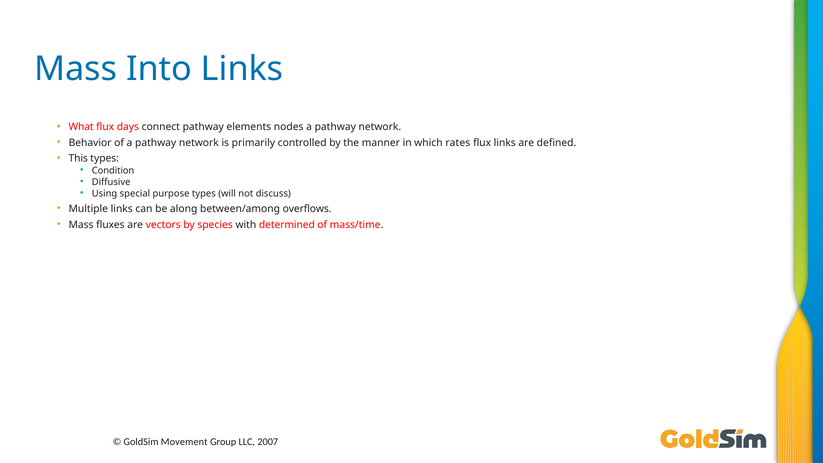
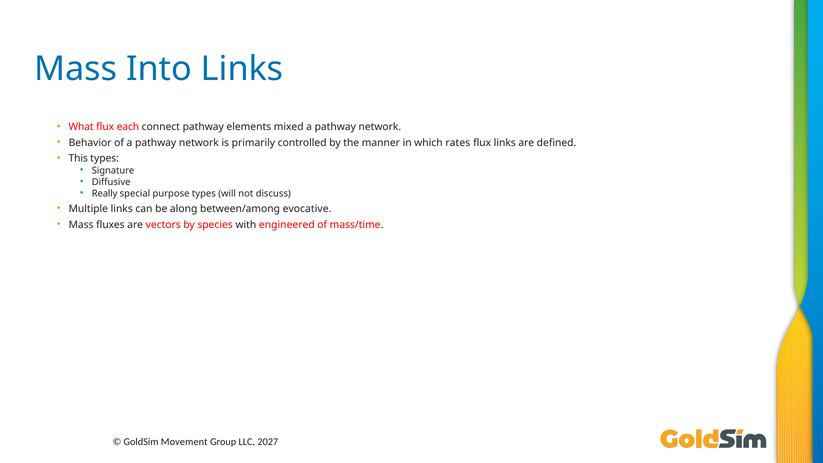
days: days -> each (128, 127)
nodes: nodes -> mixed (289, 127)
Condition: Condition -> Signature (113, 170)
Using: Using -> Really (105, 194)
overflows: overflows -> evocative (307, 209)
determined: determined -> engineered (287, 225)
2007: 2007 -> 2027 (268, 442)
